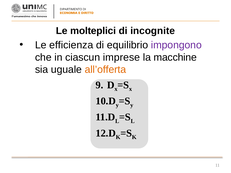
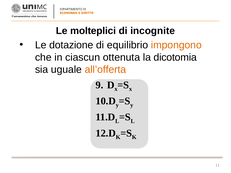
efficienza: efficienza -> dotazione (71, 45)
impongono colour: purple -> orange (176, 45)
imprese: imprese -> ottenuta (121, 57)
macchine: macchine -> dicotomia (175, 57)
